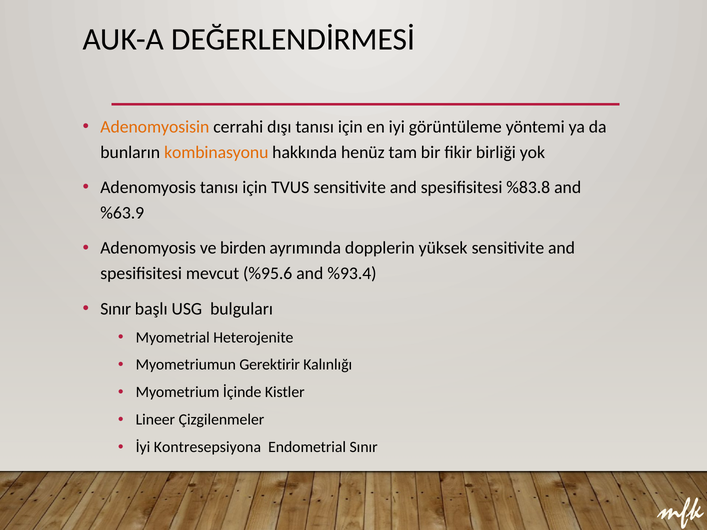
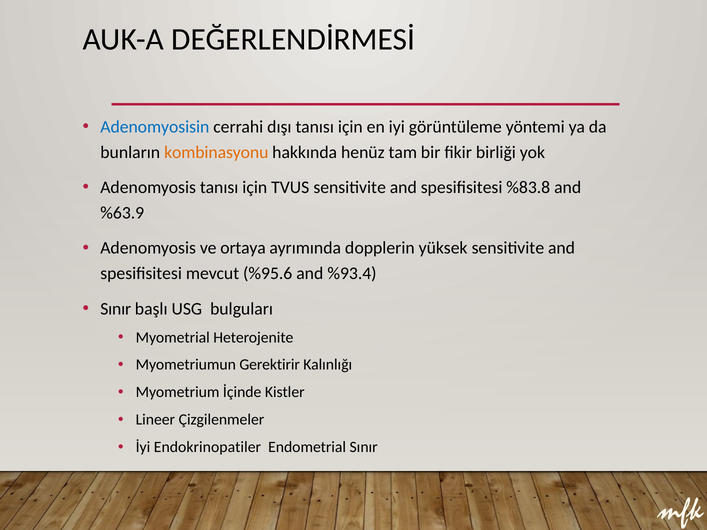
Adenomyosisin colour: orange -> blue (155, 127)
birden: birden -> ortaya (243, 248)
Kontresepsiyona: Kontresepsiyona -> Endokrinopatiler (207, 447)
